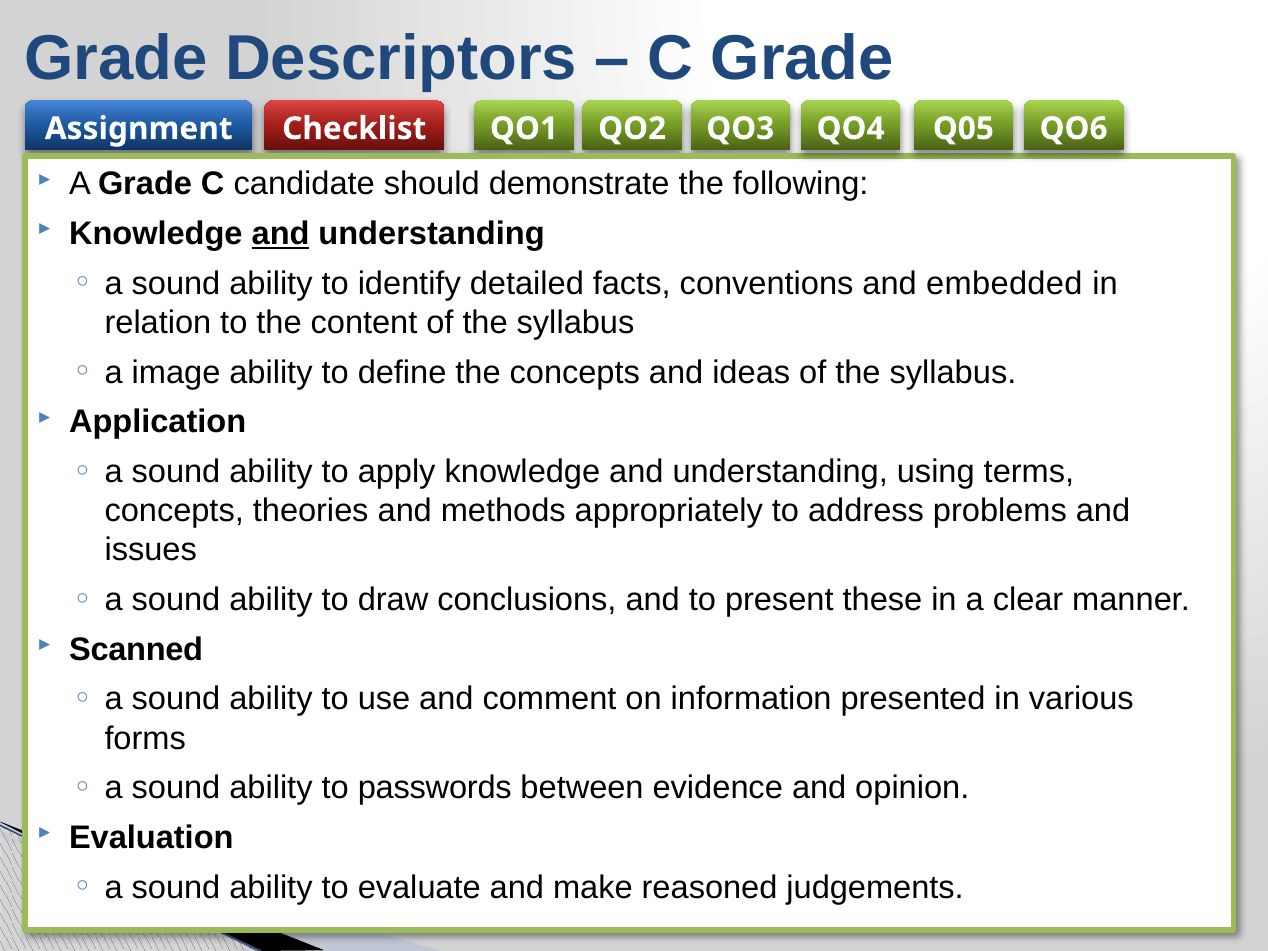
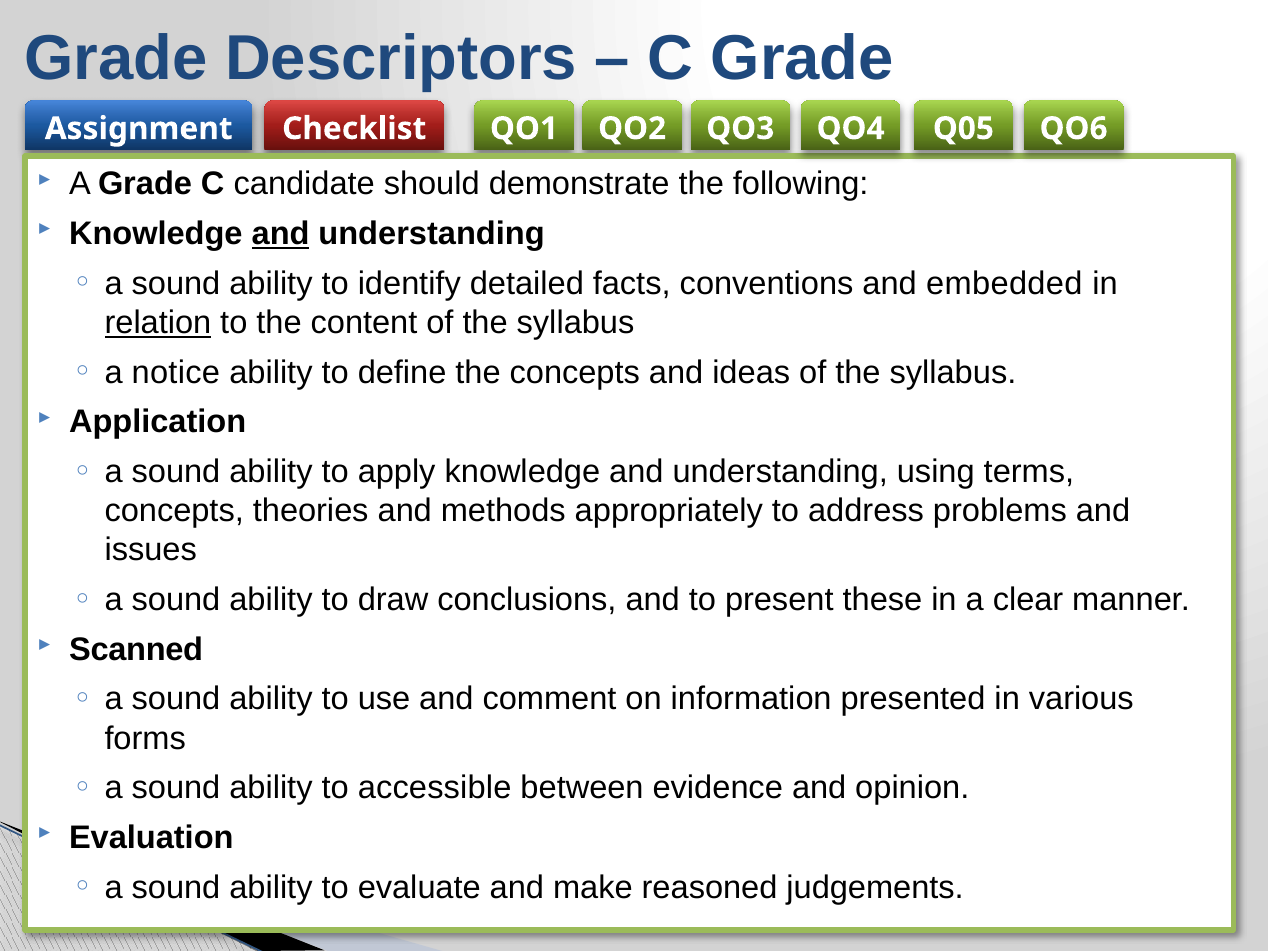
relation underline: none -> present (158, 323)
image: image -> notice (176, 372)
passwords: passwords -> accessible (435, 788)
